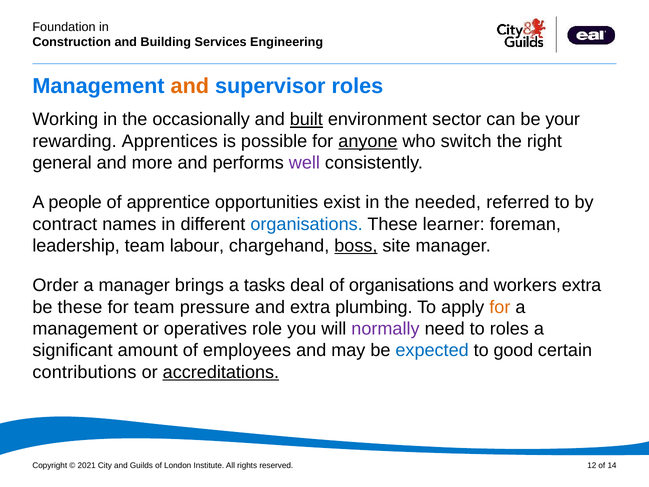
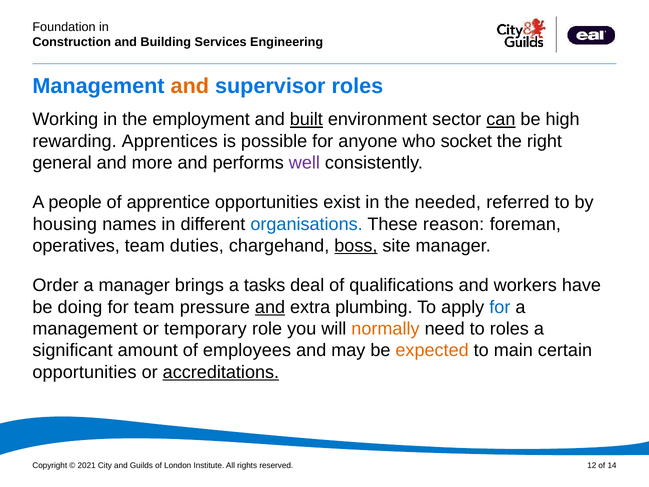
occasionally: occasionally -> employment (201, 119)
can underline: none -> present (501, 119)
your: your -> high (563, 119)
anyone underline: present -> none (368, 141)
switch: switch -> socket (466, 141)
contract: contract -> housing (65, 224)
learner: learner -> reason (454, 224)
leadership: leadership -> operatives (76, 246)
labour: labour -> duties (197, 246)
of organisations: organisations -> qualifications (401, 285)
workers extra: extra -> have (581, 285)
be these: these -> doing (80, 307)
and underline: none -> present (270, 307)
for colour: orange -> blue (500, 307)
operatives: operatives -> temporary (205, 329)
normally colour: purple -> orange (385, 329)
expected colour: blue -> orange (432, 350)
good: good -> main (513, 350)
contributions: contributions -> opportunities (85, 372)
